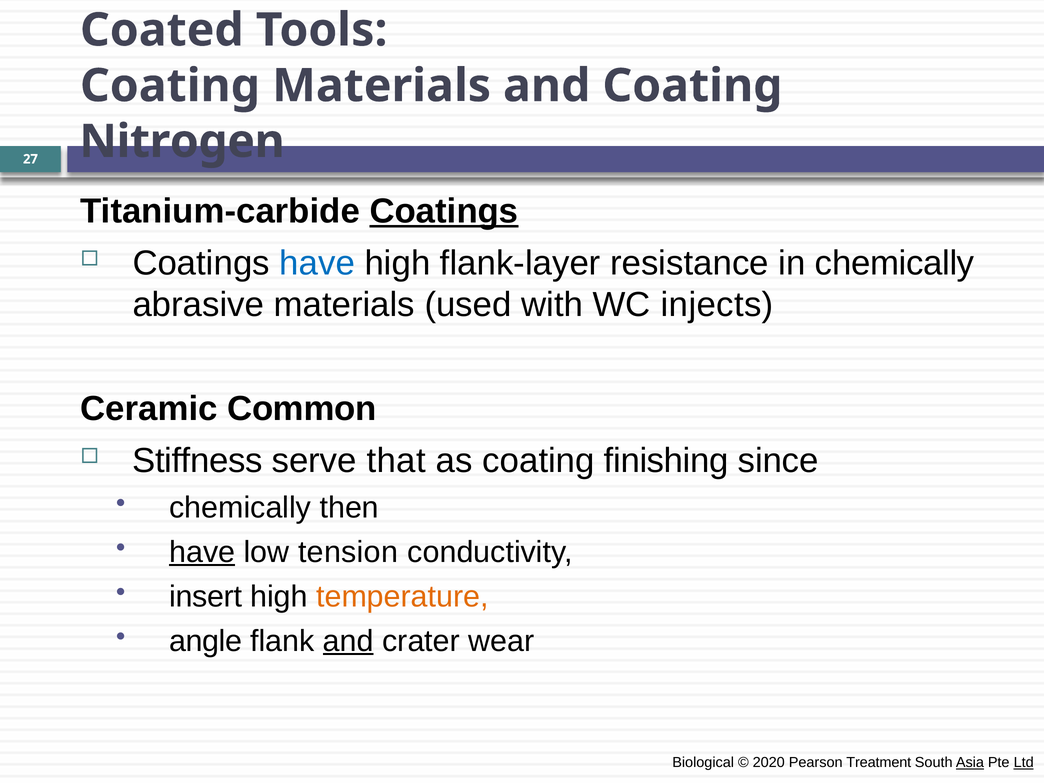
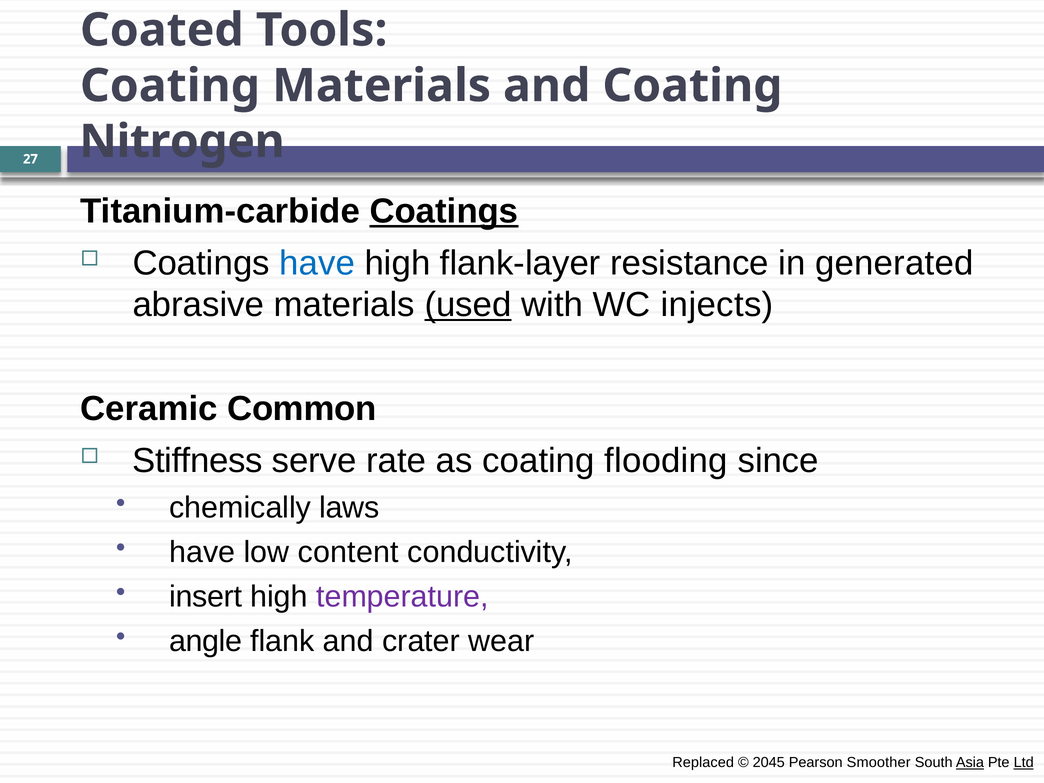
in chemically: chemically -> generated (894, 263)
used underline: none -> present (468, 305)
that: that -> rate (396, 461)
finishing: finishing -> flooding (666, 461)
then: then -> laws (349, 507)
have underline: present -> none (202, 552)
tension: tension -> content (348, 552)
temperature colour: orange -> purple (402, 596)
and underline: present -> none (348, 641)
Biological: Biological -> Replaced (703, 763)
2020: 2020 -> 2045 (769, 763)
Treatment: Treatment -> Smoother (879, 763)
